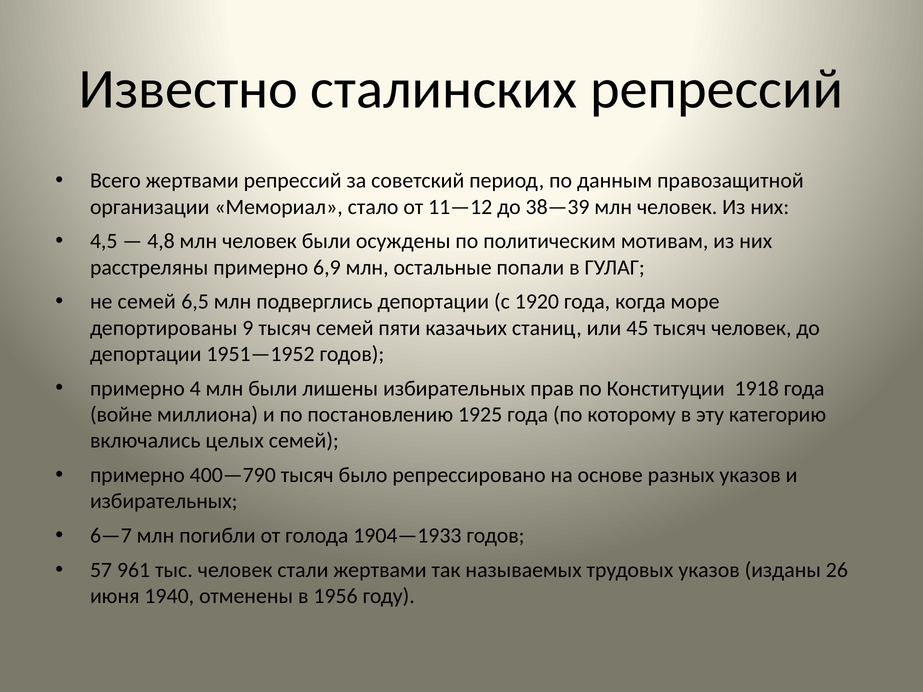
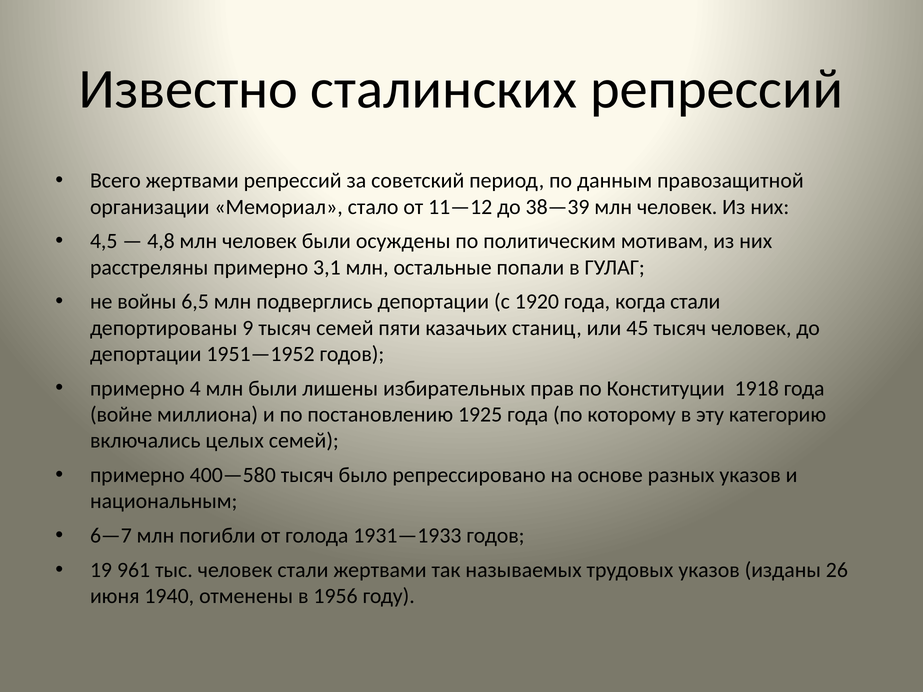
6,9: 6,9 -> 3,1 (327, 267)
не семей: семей -> войны (147, 302)
когда море: море -> стали (695, 302)
400—790: 400—790 -> 400—580 (233, 475)
избирательных: избирательных -> национальным (164, 501)
1904—1933: 1904—1933 -> 1931—1933 (407, 536)
57: 57 -> 19 (101, 570)
